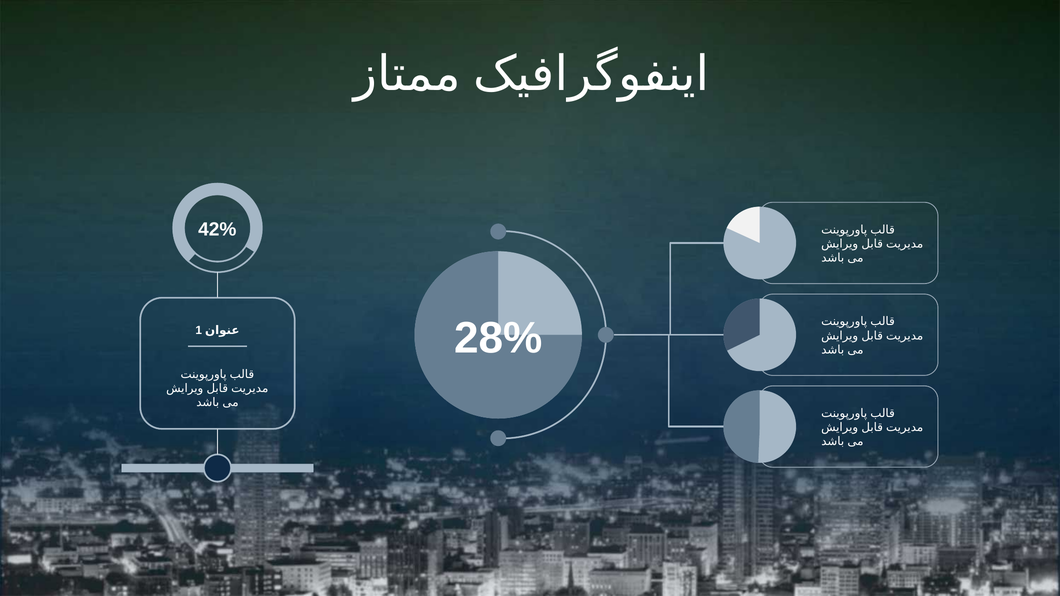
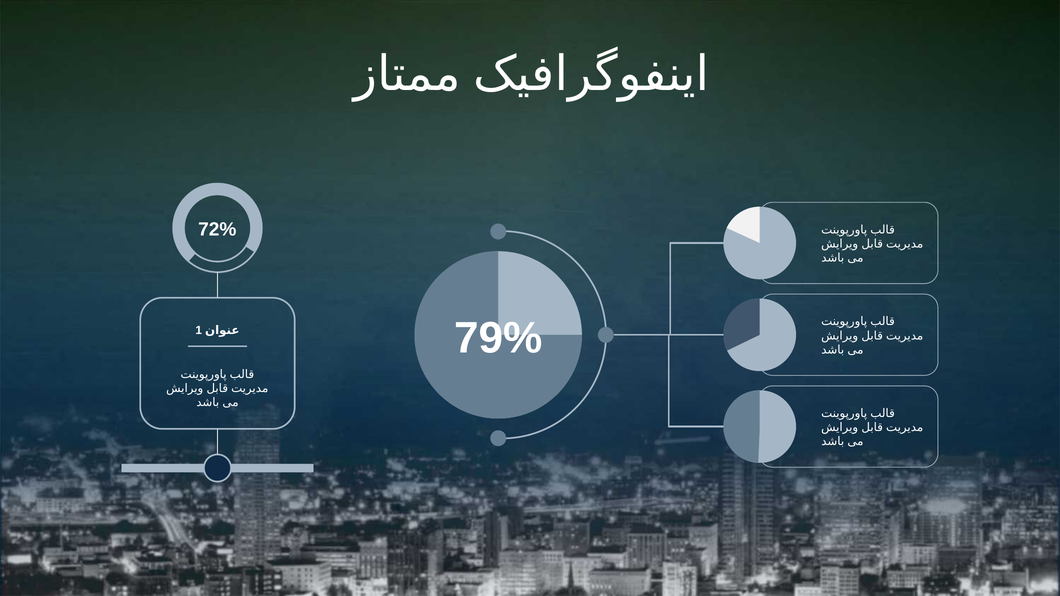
42%: 42% -> 72% (217, 229)
28%: 28% -> 79% (498, 338)
